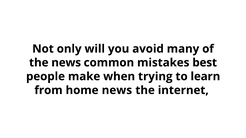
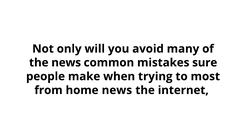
best: best -> sure (205, 63)
learn: learn -> most (205, 77)
